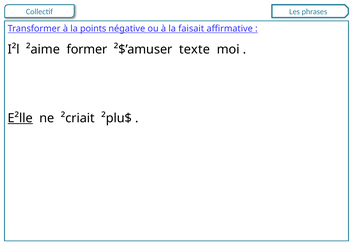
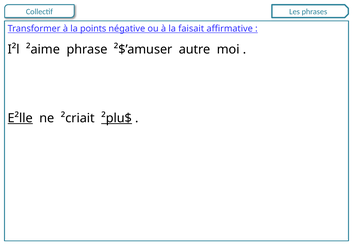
former: former -> phrase (87, 49)
texte: texte -> autre (195, 49)
²plu$ underline: none -> present (117, 118)
